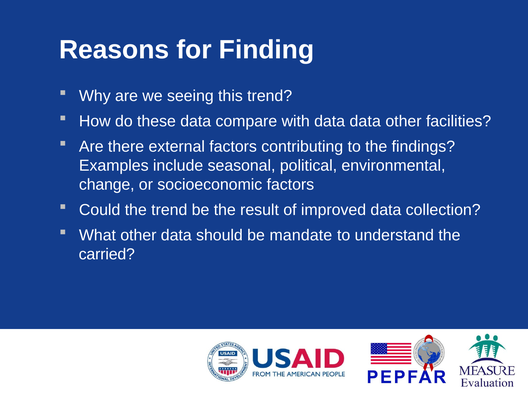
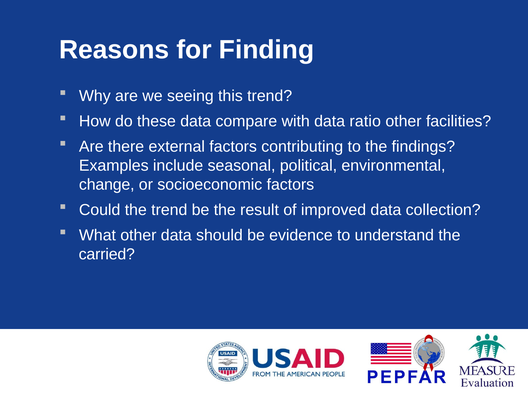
data data: data -> ratio (365, 121)
mandate: mandate -> evidence (301, 235)
